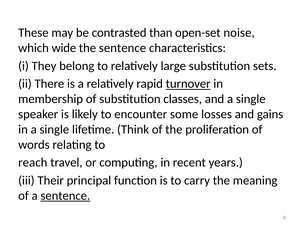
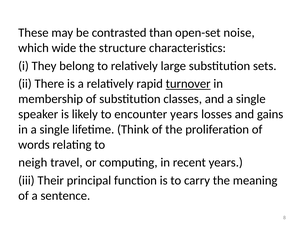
the sentence: sentence -> structure (123, 48)
encounter some: some -> years (184, 114)
reach: reach -> neigh (33, 163)
sentence underline: present -> none (65, 196)
